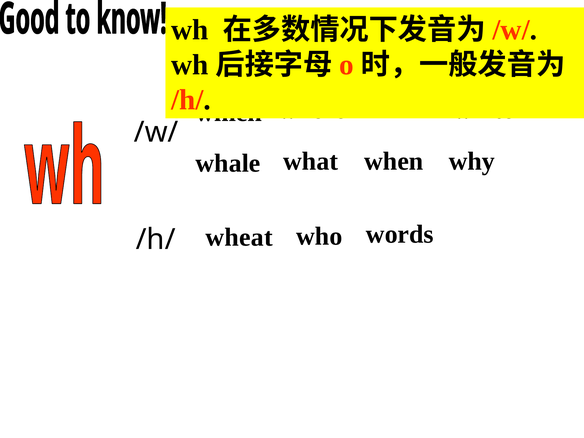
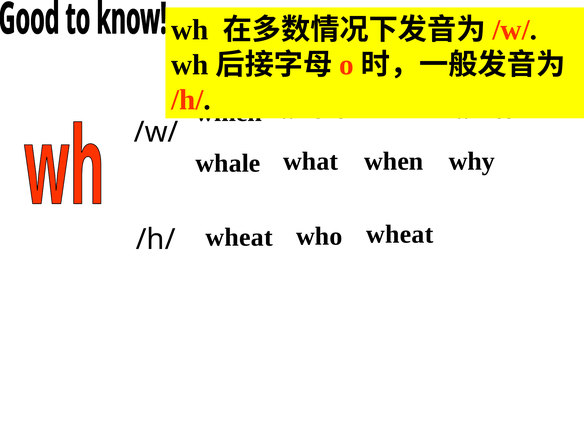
who words: words -> wheat (400, 234)
